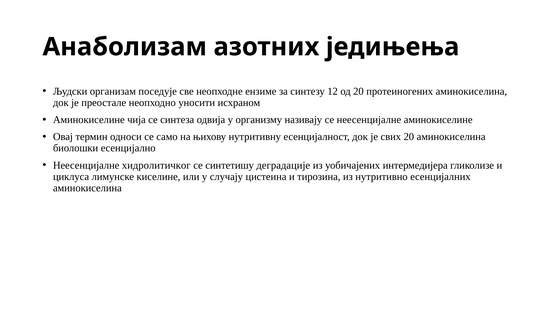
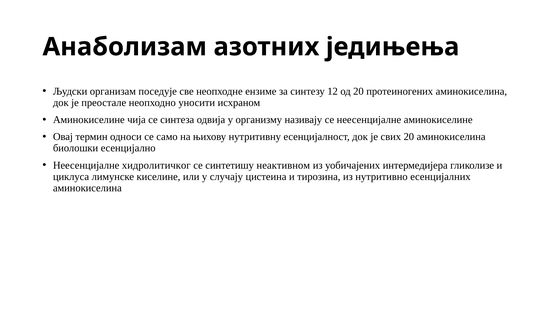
деградације: деградације -> неактивном (283, 165)
